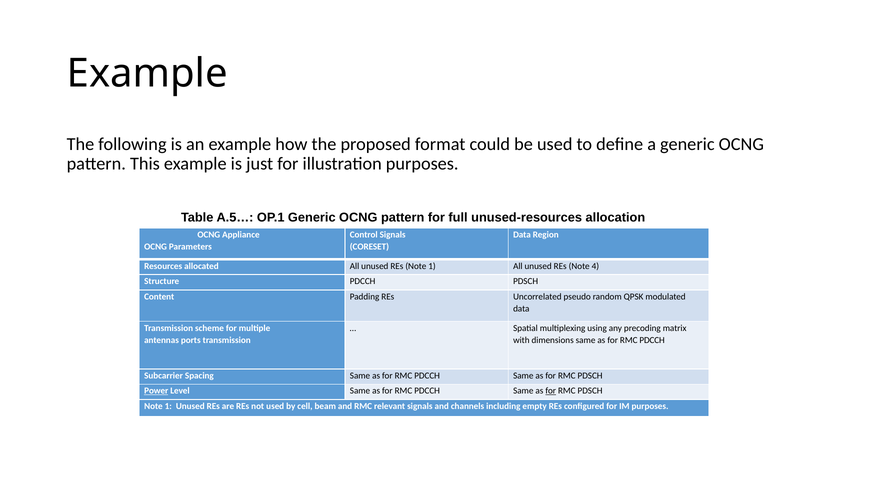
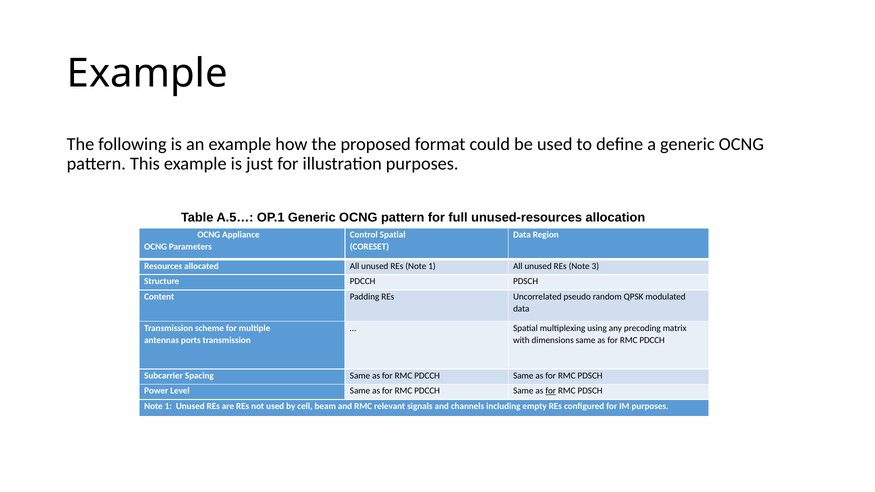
Control Signals: Signals -> Spatial (393, 235)
4: 4 -> 3 (595, 266)
Power underline: present -> none (156, 391)
